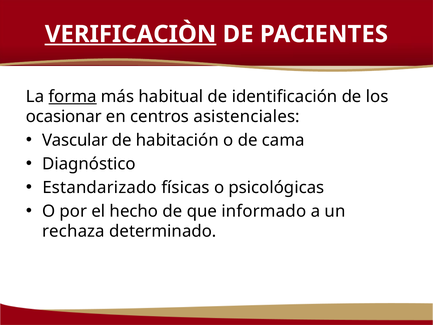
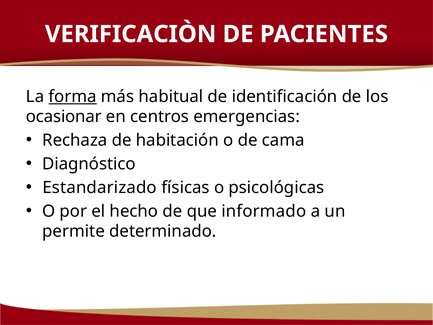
VERIFICACIÒN underline: present -> none (131, 34)
asistenciales: asistenciales -> emergencias (247, 117)
Vascular: Vascular -> Rechaza (75, 140)
rechaza: rechaza -> permite (74, 231)
